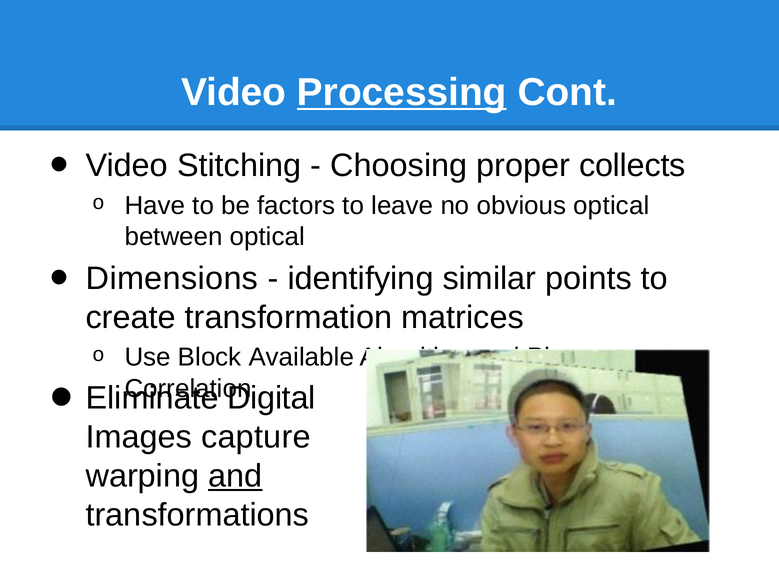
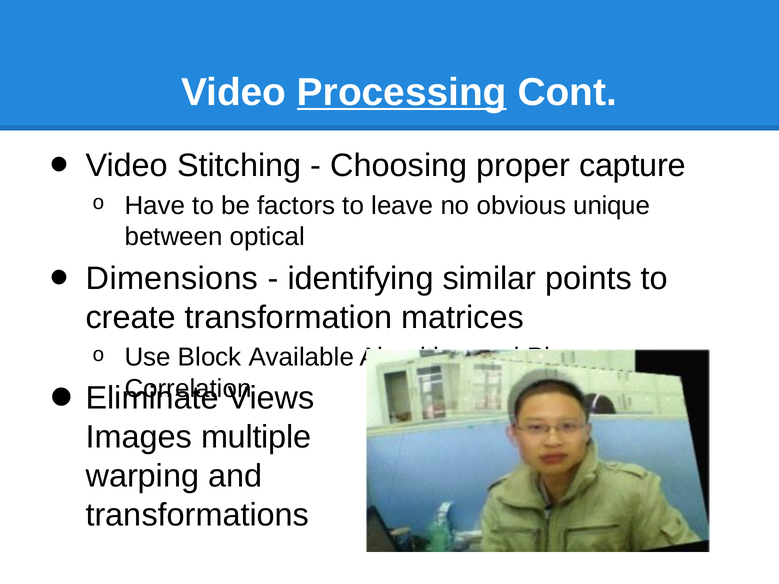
collects: collects -> capture (632, 166)
obvious optical: optical -> unique (612, 206)
Digital: Digital -> Views (271, 398)
capture: capture -> multiple (256, 437)
and underline: present -> none (235, 476)
